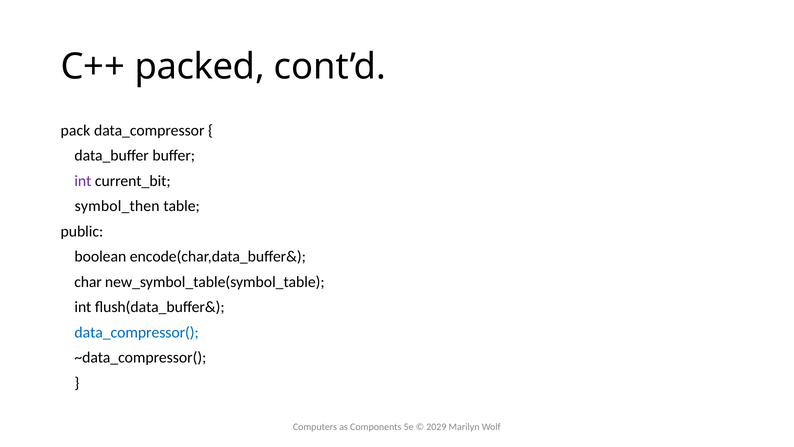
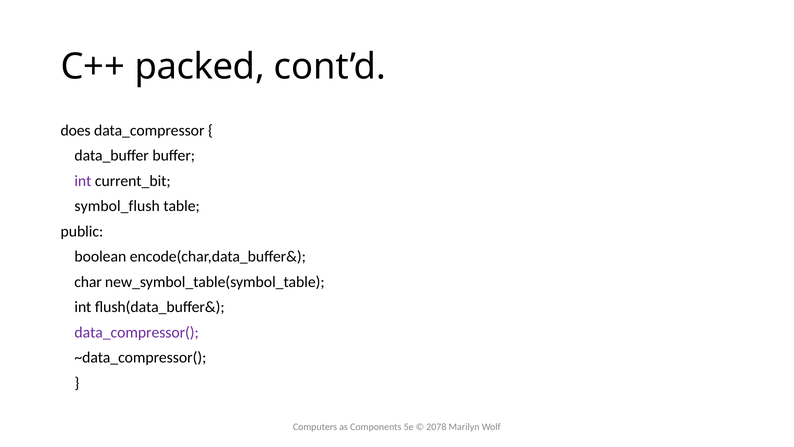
pack: pack -> does (76, 130)
symbol_then: symbol_then -> symbol_flush (117, 206)
data_compressor( colour: blue -> purple (137, 332)
2029: 2029 -> 2078 (436, 426)
